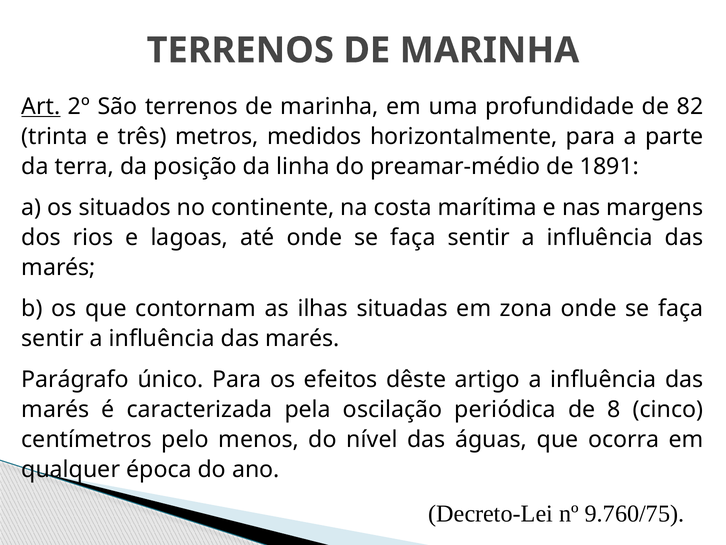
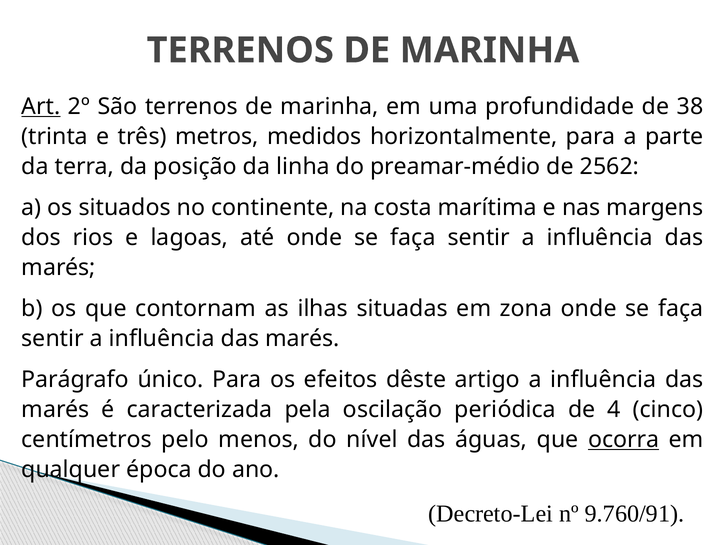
82: 82 -> 38 (690, 106)
1891: 1891 -> 2562 (610, 166)
8: 8 -> 4 (614, 409)
ocorra underline: none -> present (624, 439)
9.760/75: 9.760/75 -> 9.760/91 (634, 513)
